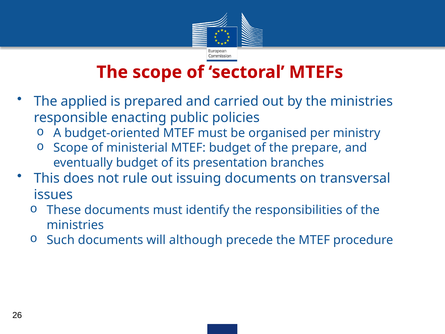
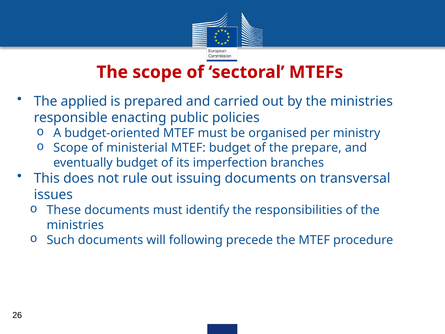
presentation: presentation -> imperfection (230, 163)
although: although -> following (196, 240)
